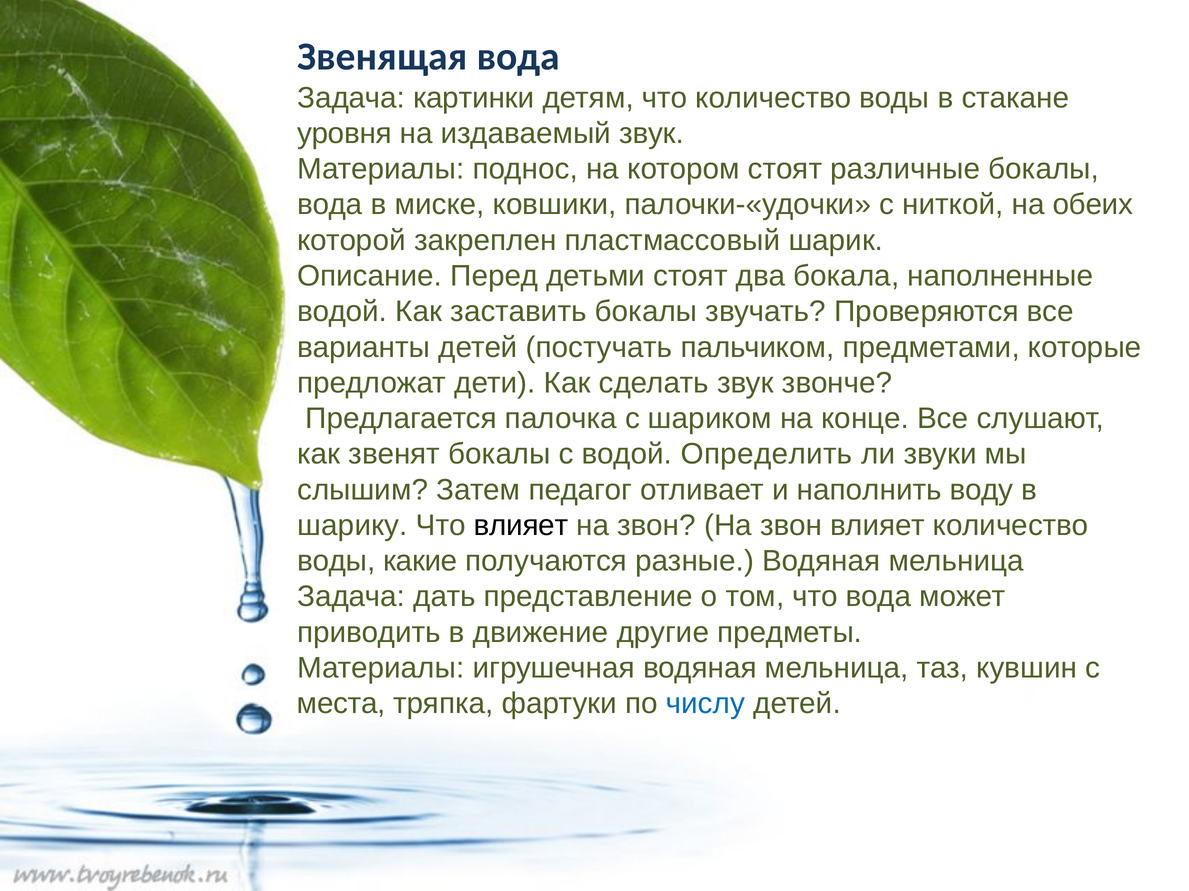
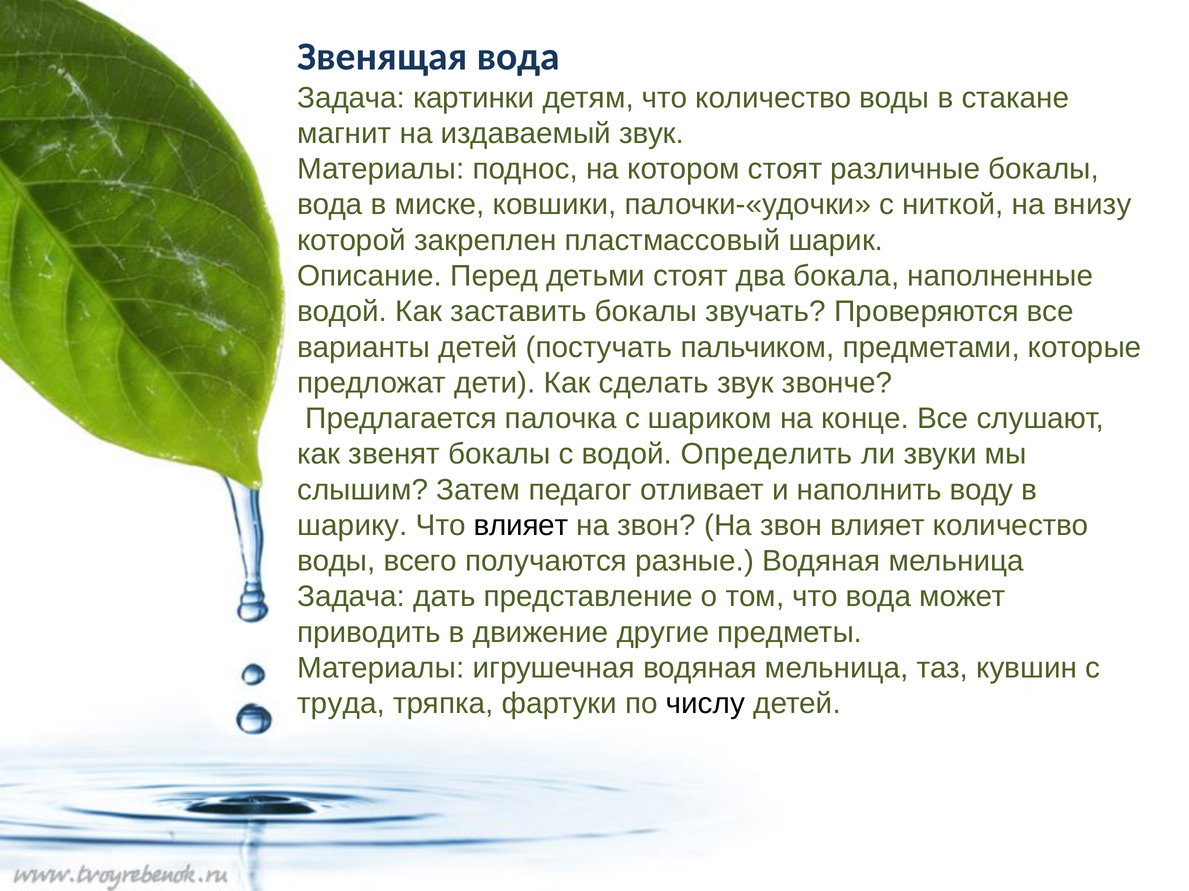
уровня: уровня -> магнит (344, 133)
обеих: обеих -> внизу (1093, 205)
какие: какие -> всего (420, 562)
места: места -> труда (341, 704)
числу colour: blue -> black (705, 704)
